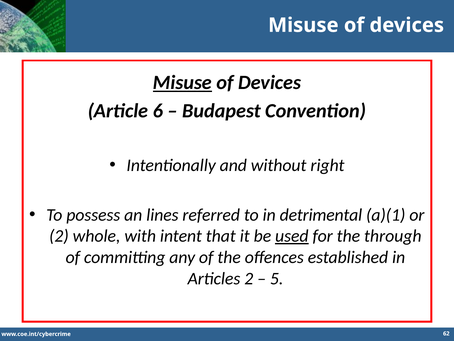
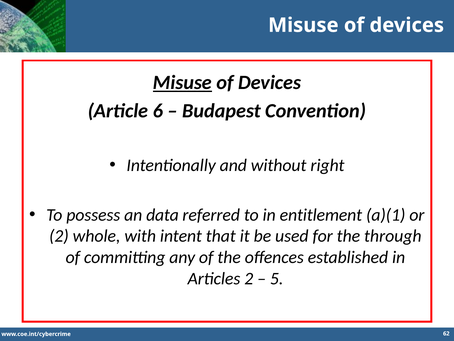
lines: lines -> data (162, 215)
detrimental: detrimental -> entitlement (321, 215)
used underline: present -> none (292, 236)
